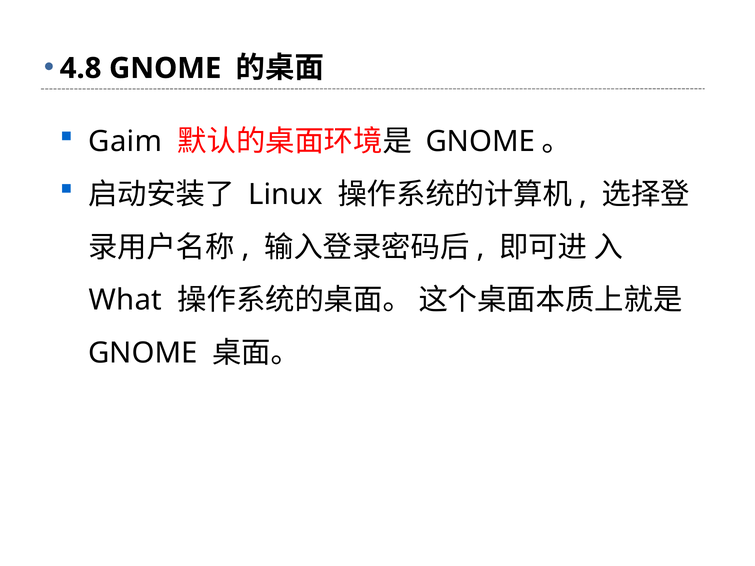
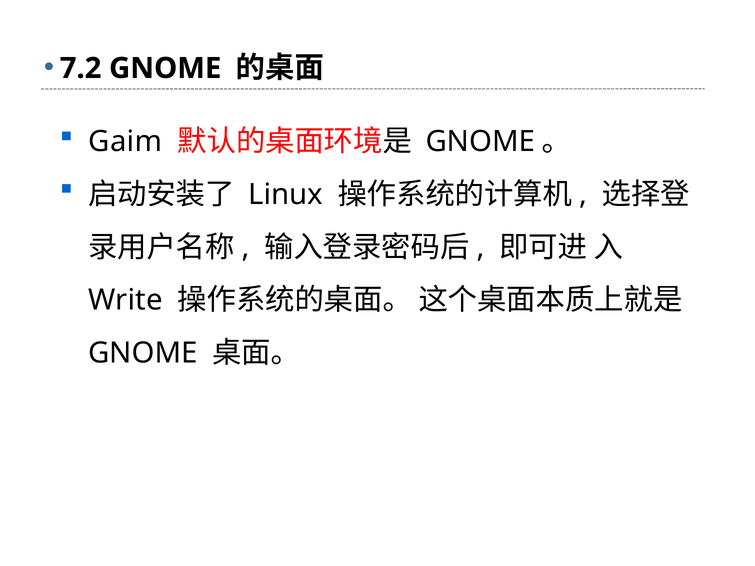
4.8: 4.8 -> 7.2 (81, 68)
What: What -> Write (125, 300)
